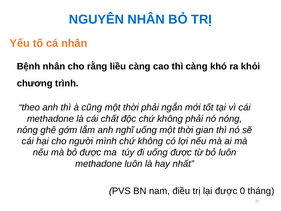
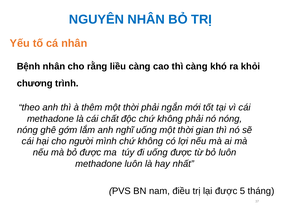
cũng: cũng -> thêm (92, 107)
0: 0 -> 5 (243, 191)
